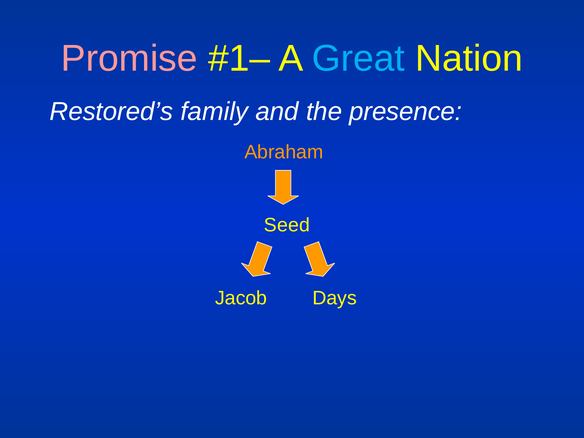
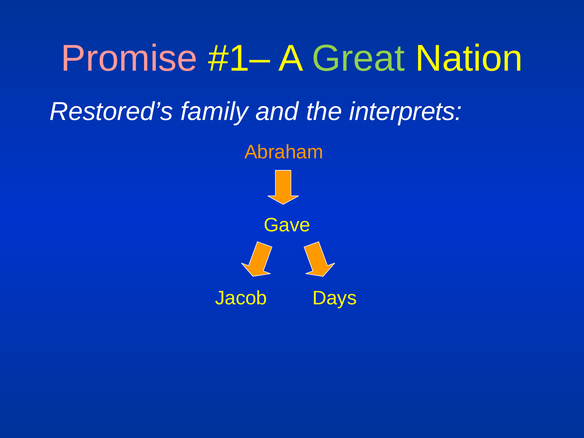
Great colour: light blue -> light green (358, 59)
presence: presence -> interprets (406, 112)
Seed: Seed -> Gave (287, 225)
